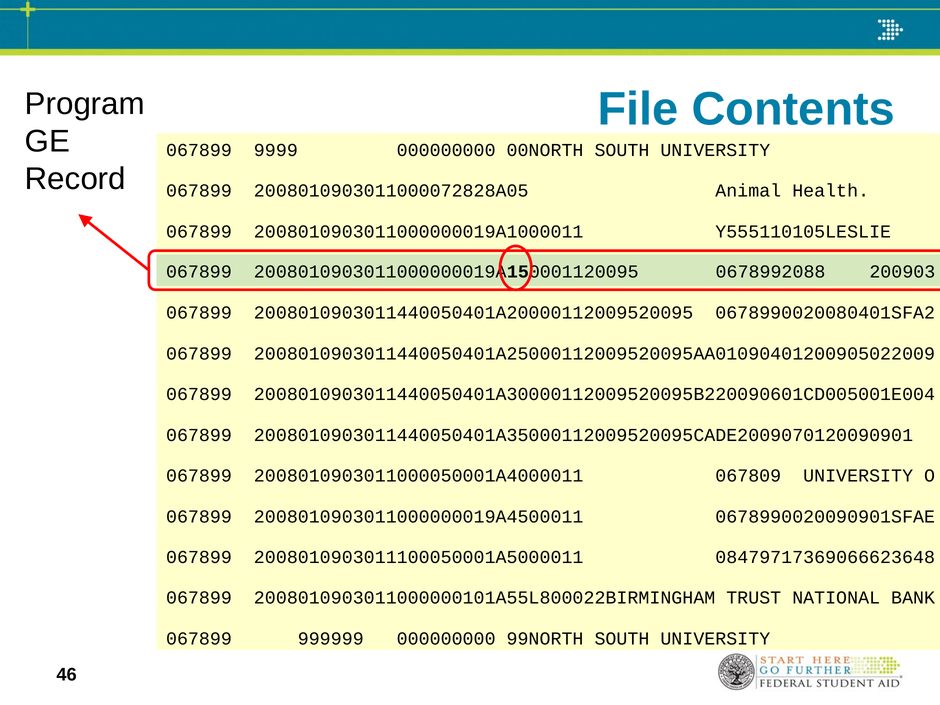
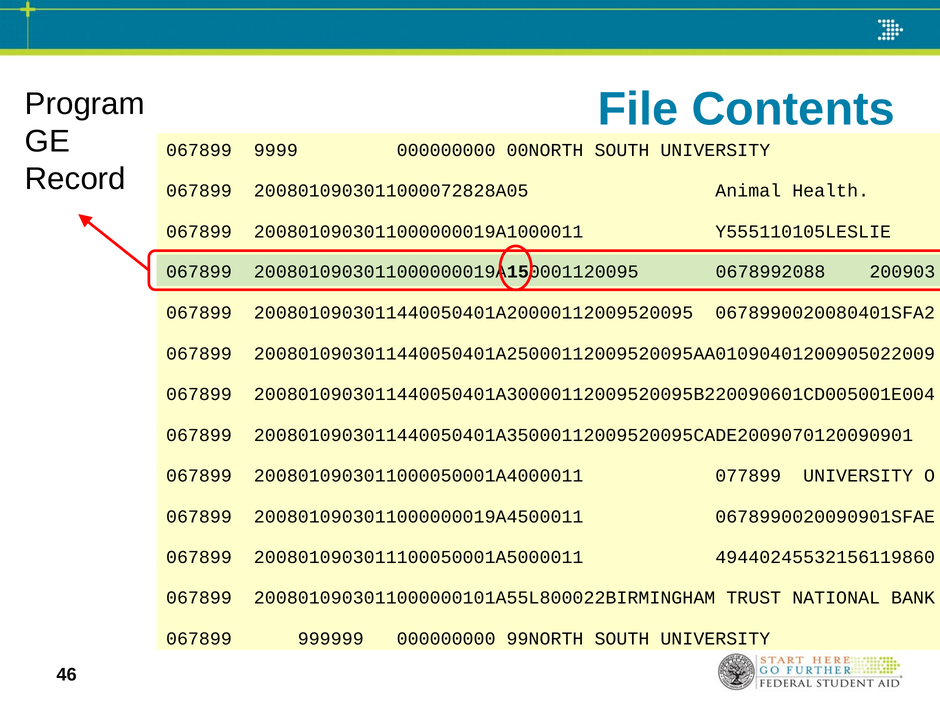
067809: 067809 -> 077899 (748, 476)
08479717369066623648: 08479717369066623648 -> 49440245532156119860 (825, 557)
